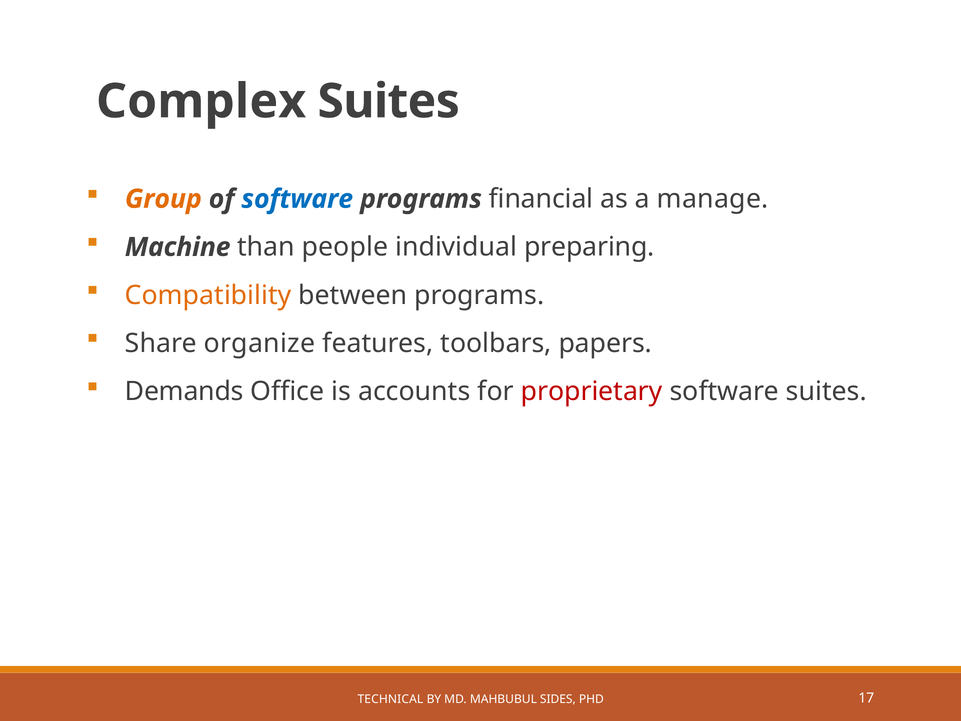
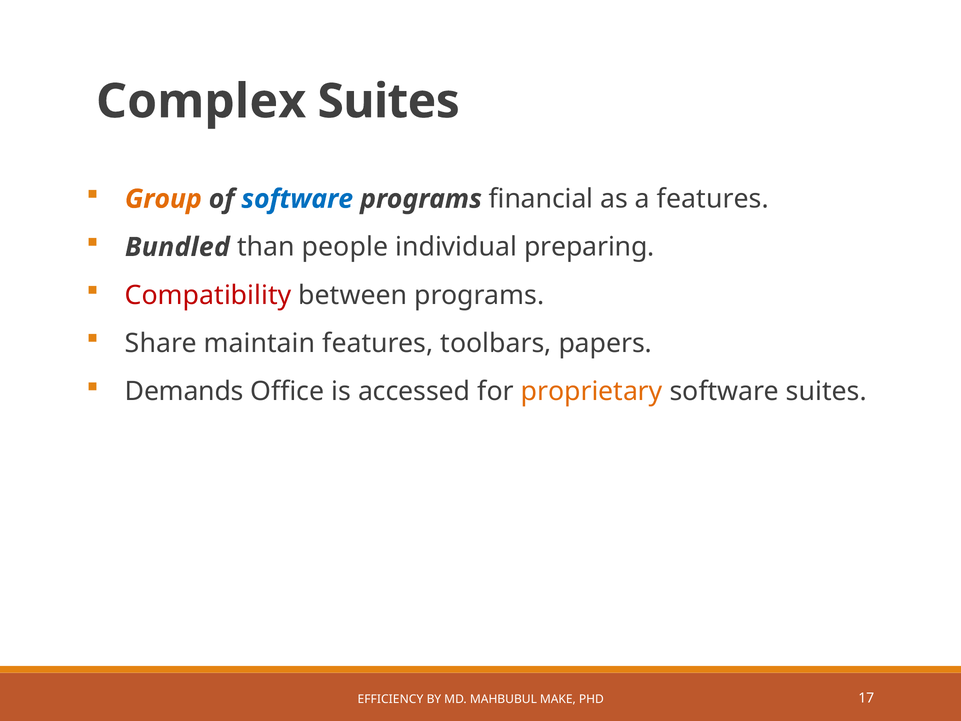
a manage: manage -> features (713, 199)
Machine: Machine -> Bundled (177, 247)
Compatibility colour: orange -> red (208, 295)
organize: organize -> maintain (259, 343)
accounts: accounts -> accessed (414, 391)
proprietary colour: red -> orange (592, 391)
TECHNICAL: TECHNICAL -> EFFICIENCY (390, 699)
SIDES: SIDES -> MAKE (558, 699)
